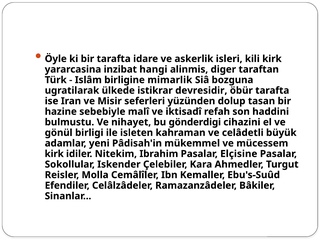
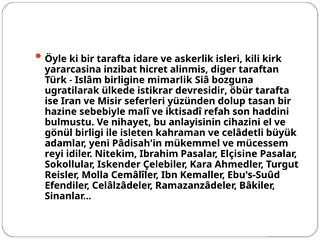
hangi: hangi -> hicret (153, 69)
gönderdigi: gönderdigi -> anlayisinin (195, 122)
kirk: kirk -> reyi (54, 154)
